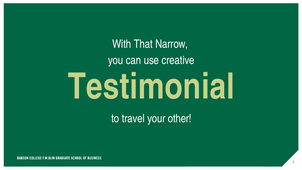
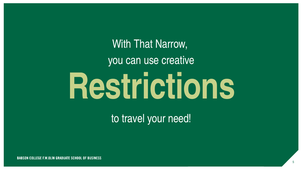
Testimonial: Testimonial -> Restrictions (152, 87)
other: other -> need (180, 119)
